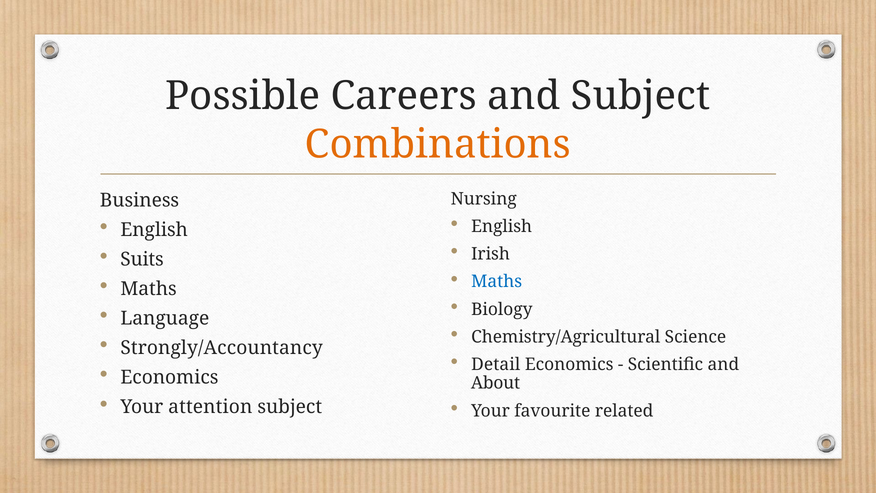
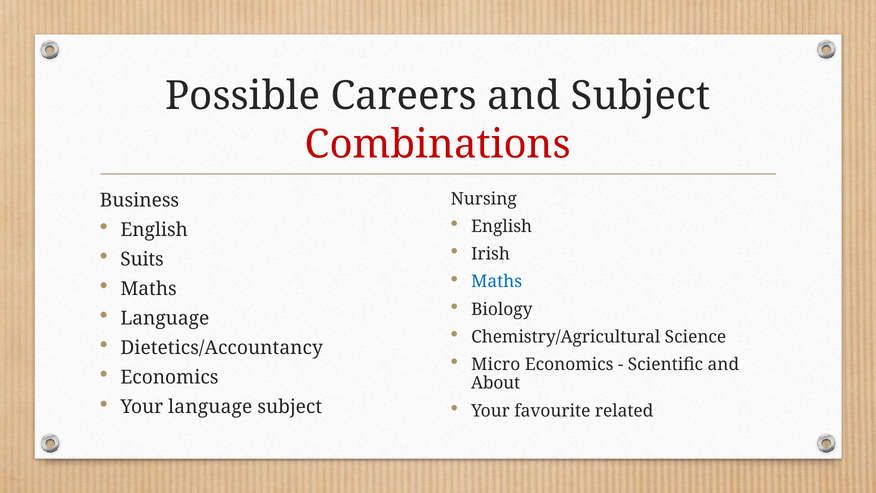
Combinations colour: orange -> red (438, 144)
Strongly/Accountancy: Strongly/Accountancy -> Dietetics/Accountancy (222, 348)
Detail: Detail -> Micro (496, 364)
Your attention: attention -> language (210, 407)
